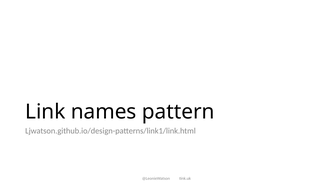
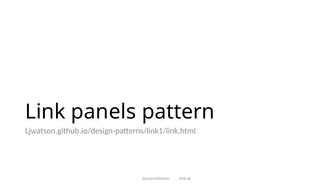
names: names -> panels (104, 112)
